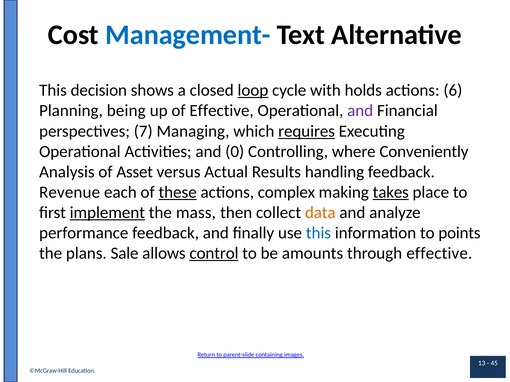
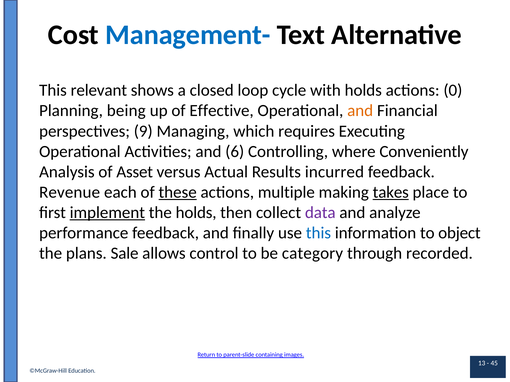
decision: decision -> relevant (99, 90)
loop underline: present -> none (253, 90)
6: 6 -> 0 (453, 90)
and colour: purple -> orange (360, 111)
7: 7 -> 9 (143, 131)
requires underline: present -> none (307, 131)
0: 0 -> 6 (235, 152)
handling: handling -> incurred (334, 172)
complex: complex -> multiple (286, 192)
the mass: mass -> holds (196, 213)
data colour: orange -> purple (320, 213)
points: points -> object (459, 233)
control underline: present -> none (214, 254)
amounts: amounts -> category (312, 254)
through effective: effective -> recorded (439, 254)
